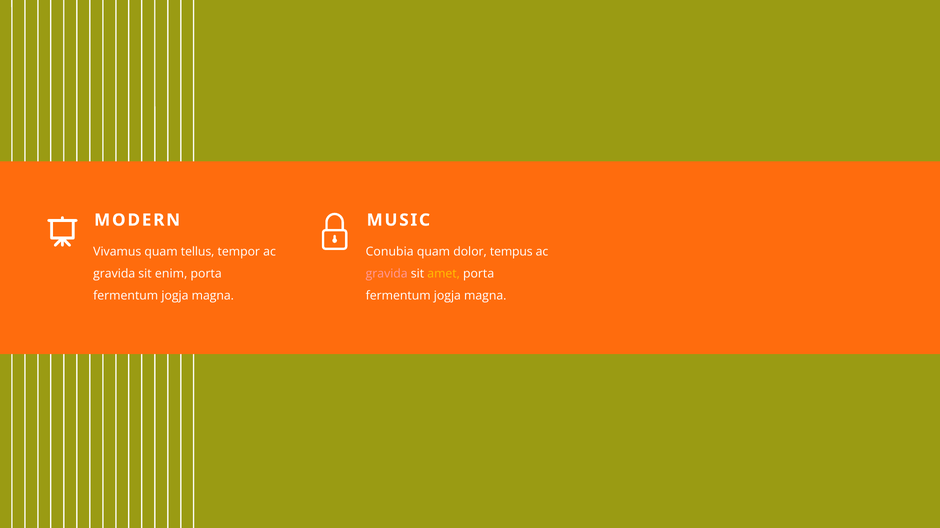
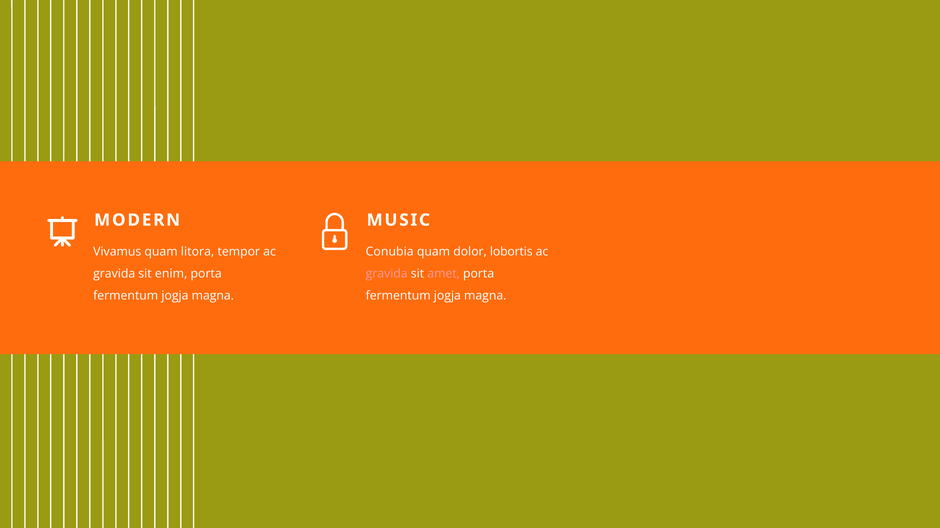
tellus: tellus -> litora (198, 252)
tempus: tempus -> lobortis (511, 252)
amet colour: yellow -> pink (444, 274)
